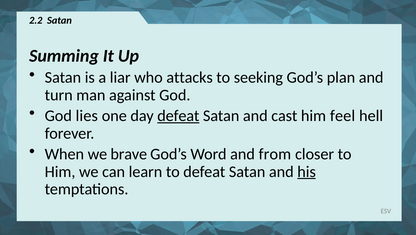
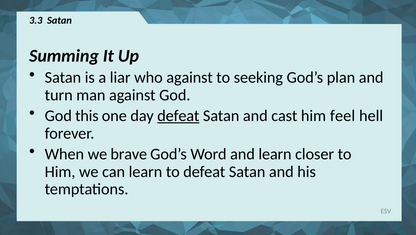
2.2: 2.2 -> 3.3 (36, 20)
who attacks: attacks -> against (190, 77)
lies: lies -> this (87, 116)
and from: from -> learn (275, 154)
his underline: present -> none (307, 171)
